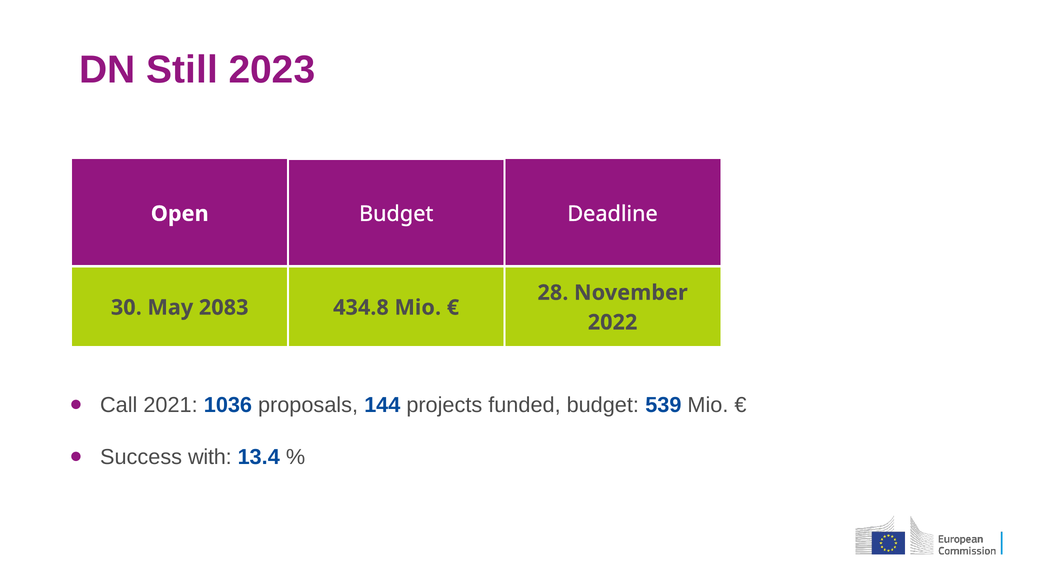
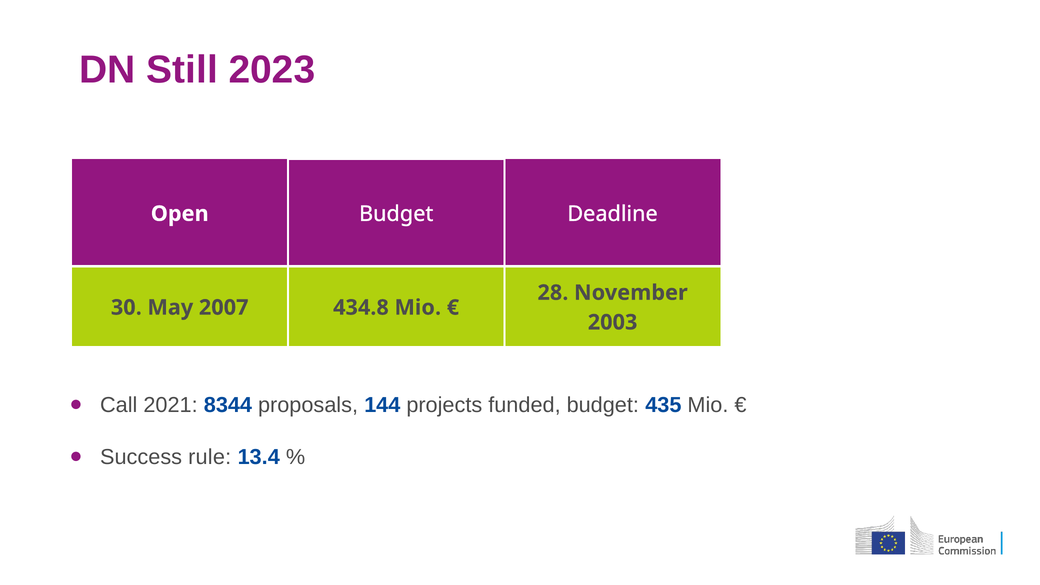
2083: 2083 -> 2007 (224, 308)
2022: 2022 -> 2003 (613, 322)
1036: 1036 -> 8344 (228, 405)
539: 539 -> 435 (663, 405)
with: with -> rule (210, 457)
